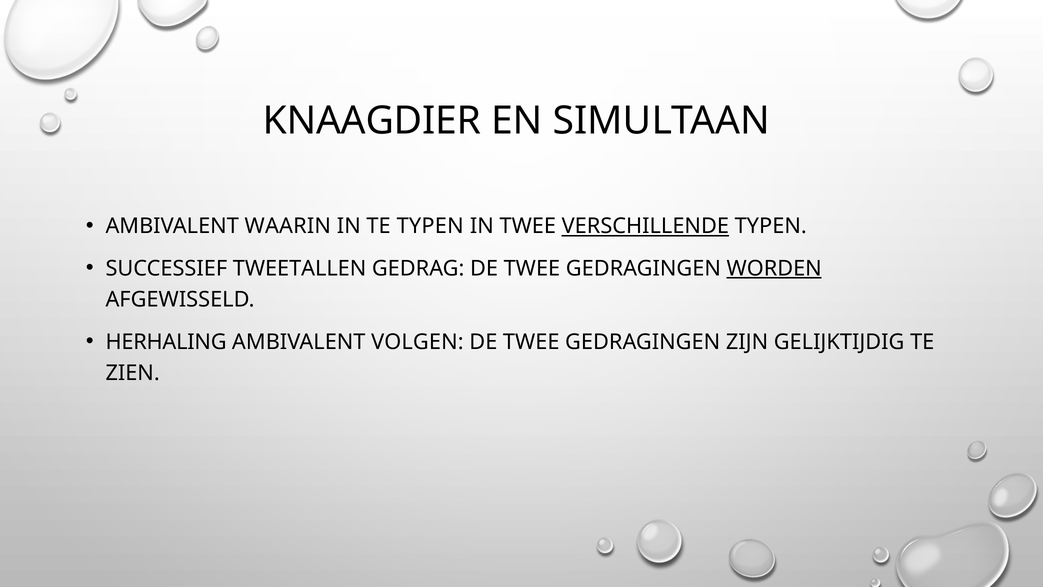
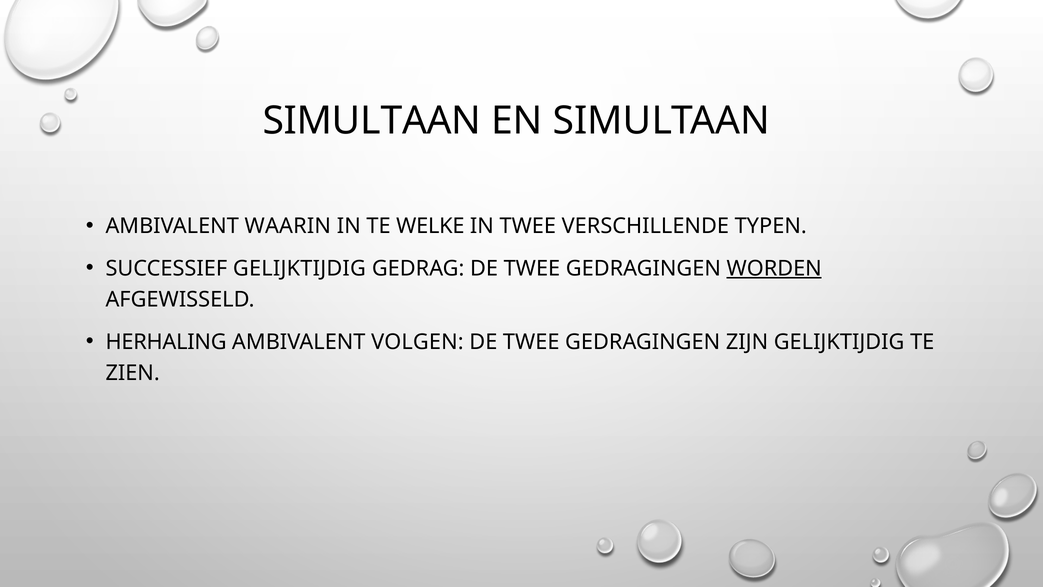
KNAAGDIER: KNAAGDIER -> SIMULTAAN (372, 121)
TE TYPEN: TYPEN -> WELKE (430, 226)
VERSCHILLENDE underline: present -> none (645, 226)
SUCCESSIEF TWEETALLEN: TWEETALLEN -> GELIJKTIJDIG (299, 268)
